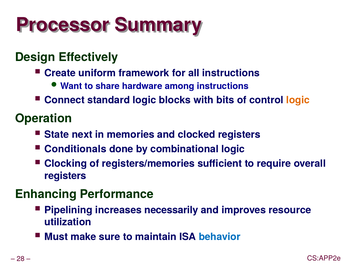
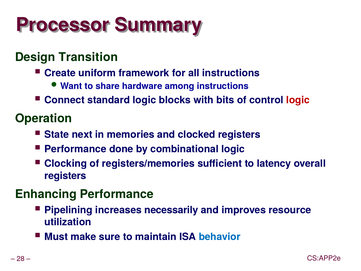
Effectively: Effectively -> Transition (88, 57)
logic colour: orange -> red (298, 100)
Conditionals: Conditionals -> Performance (75, 149)
require: require -> latency (274, 163)
